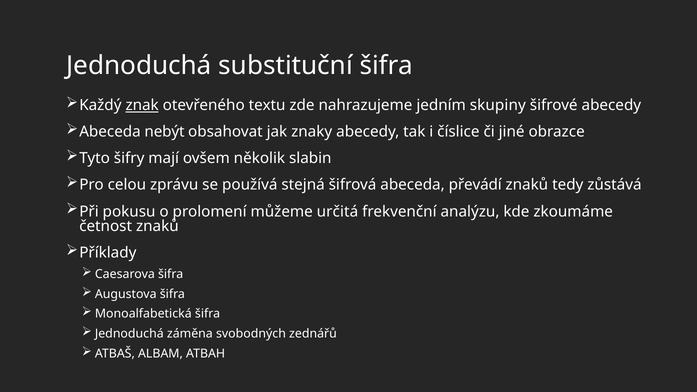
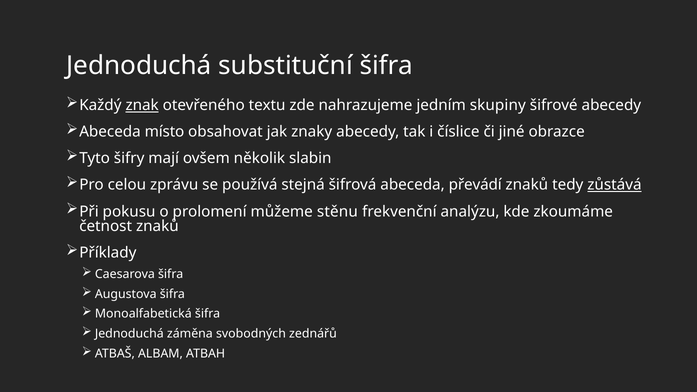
nebýt: nebýt -> místo (165, 132)
zůstává underline: none -> present (614, 185)
určitá: určitá -> stěnu (337, 212)
